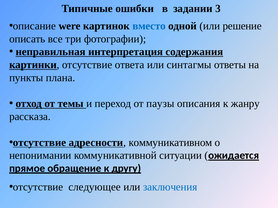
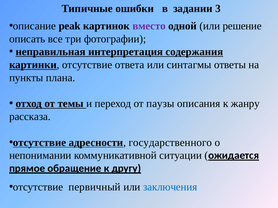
were: were -> peak (70, 26)
вместо colour: blue -> purple (149, 26)
коммуникативном: коммуникативном -> государственного (170, 143)
следующее: следующее -> первичный (95, 187)
